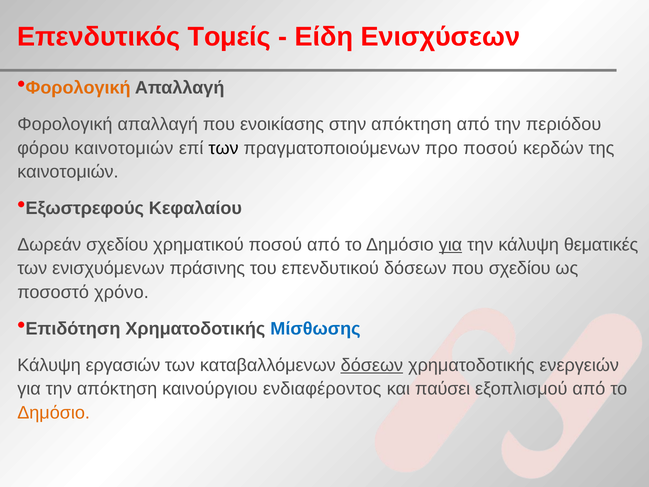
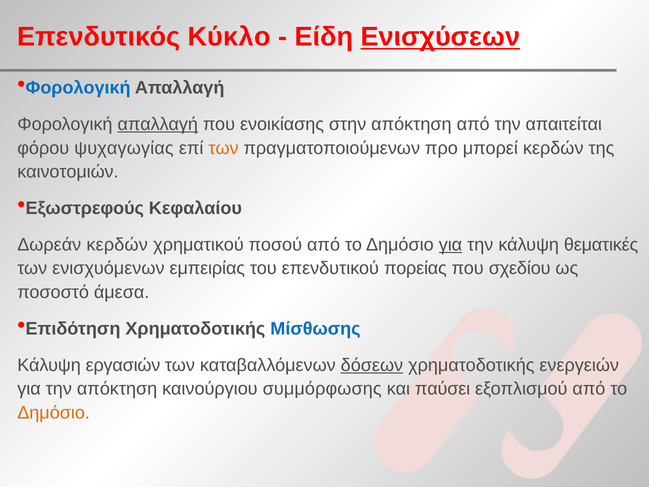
Τομείς: Τομείς -> Κύκλο (229, 37)
Ενισχύσεων underline: none -> present (440, 37)
Φορολογική colour: orange -> blue (78, 88)
απαλλαγή underline: none -> present (158, 124)
περιόδου: περιόδου -> απαιτείται (564, 124)
φόρου καινοτομιών: καινοτομιών -> ψυχαγωγίας (124, 148)
των colour: black -> orange (224, 148)
προ ποσού: ποσού -> μπορεί (490, 148)
Δωρεάν σχεδίου: σχεδίου -> κερδών (117, 245)
πράσινης: πράσινης -> εμπειρίας (207, 268)
επενδυτικού δόσεων: δόσεων -> πορείας (415, 268)
χρόνο: χρόνο -> άμεσα (122, 292)
ενδιαφέροντος: ενδιαφέροντος -> συμμόρφωσης (322, 389)
